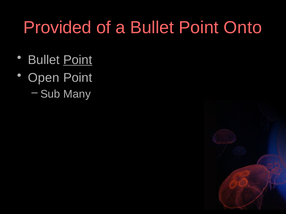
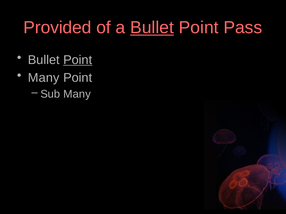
Bullet underline: none -> present (152, 28)
Onto: Onto -> Pass (243, 28)
Open: Open -> Many (44, 78)
